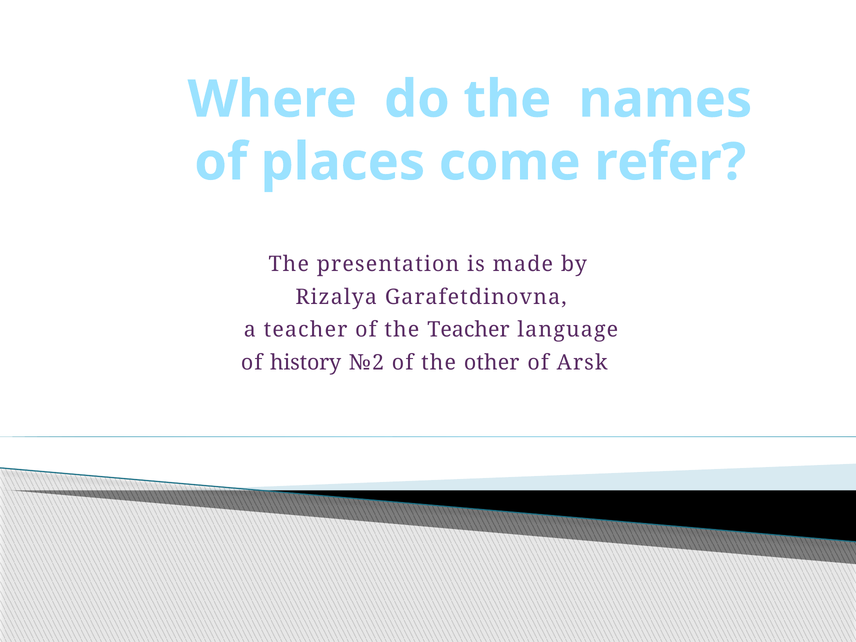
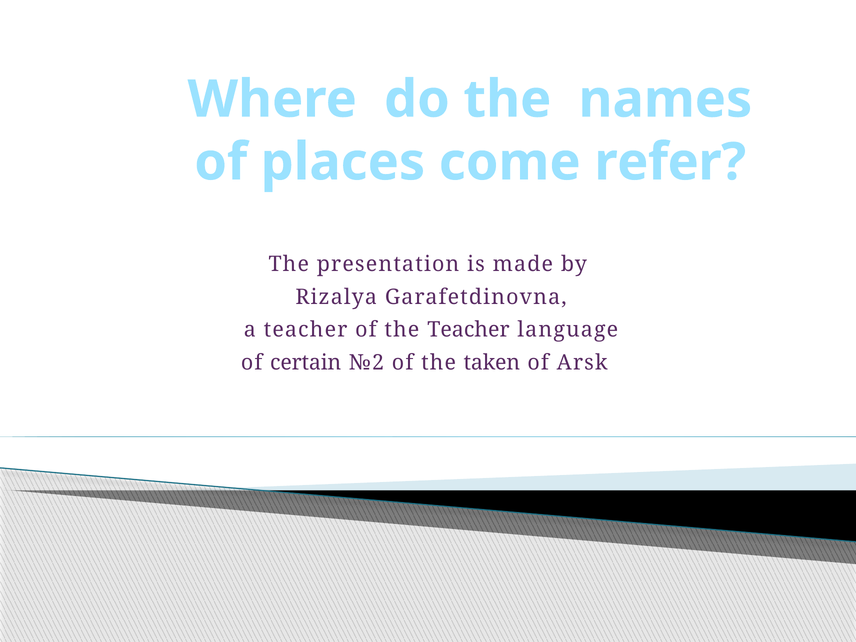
history: history -> certain (306, 363)
other: other -> taken (492, 363)
